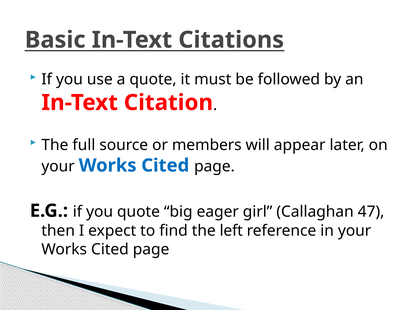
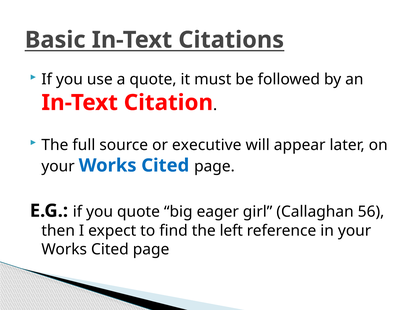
members: members -> executive (207, 145)
47: 47 -> 56 (371, 212)
